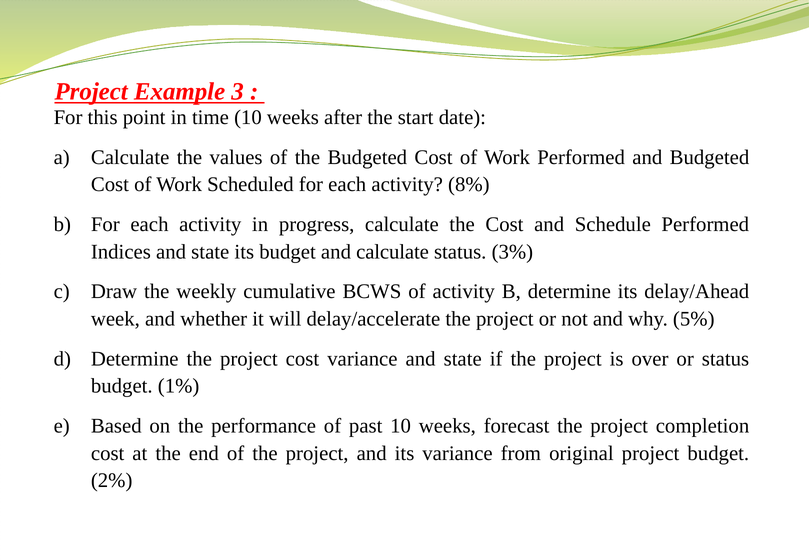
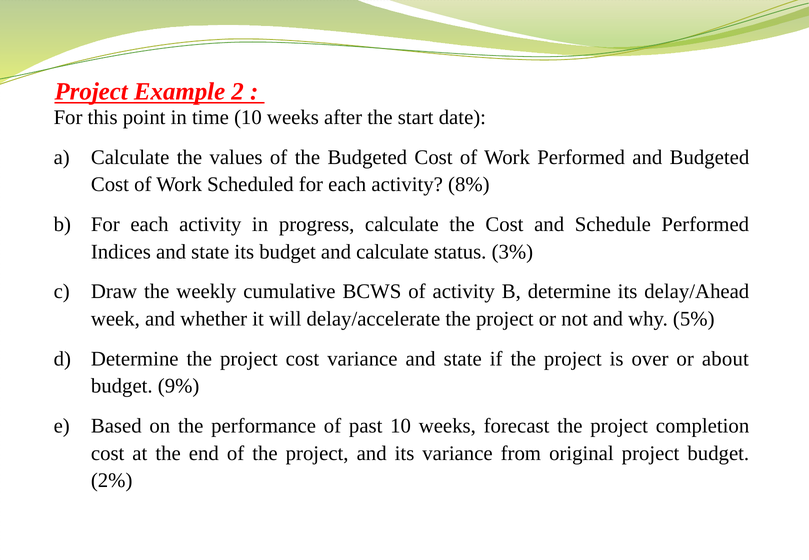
3: 3 -> 2 (238, 92)
or status: status -> about (725, 359)
1%: 1% -> 9% (179, 386)
